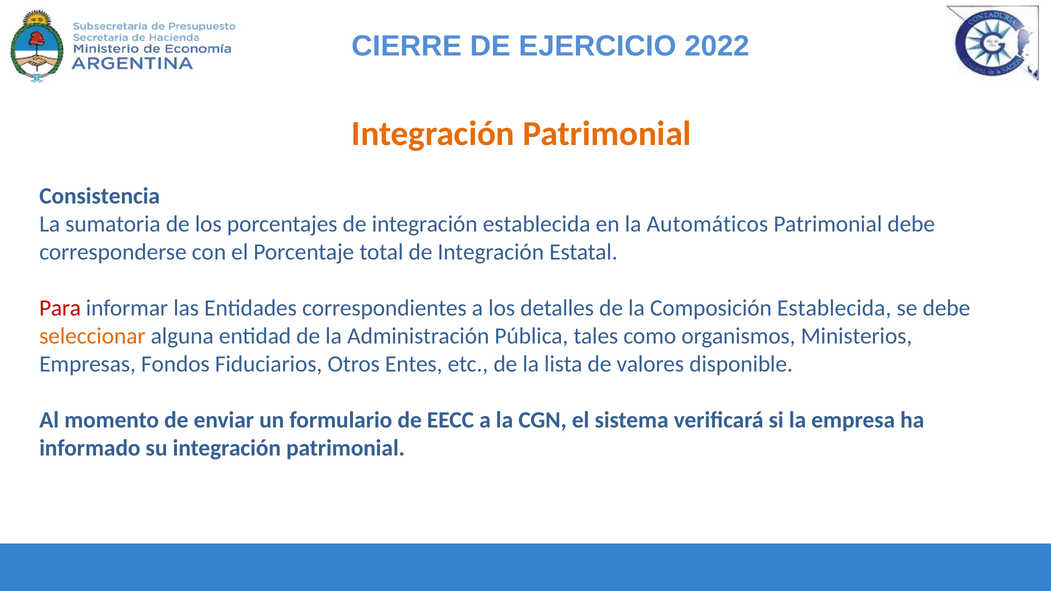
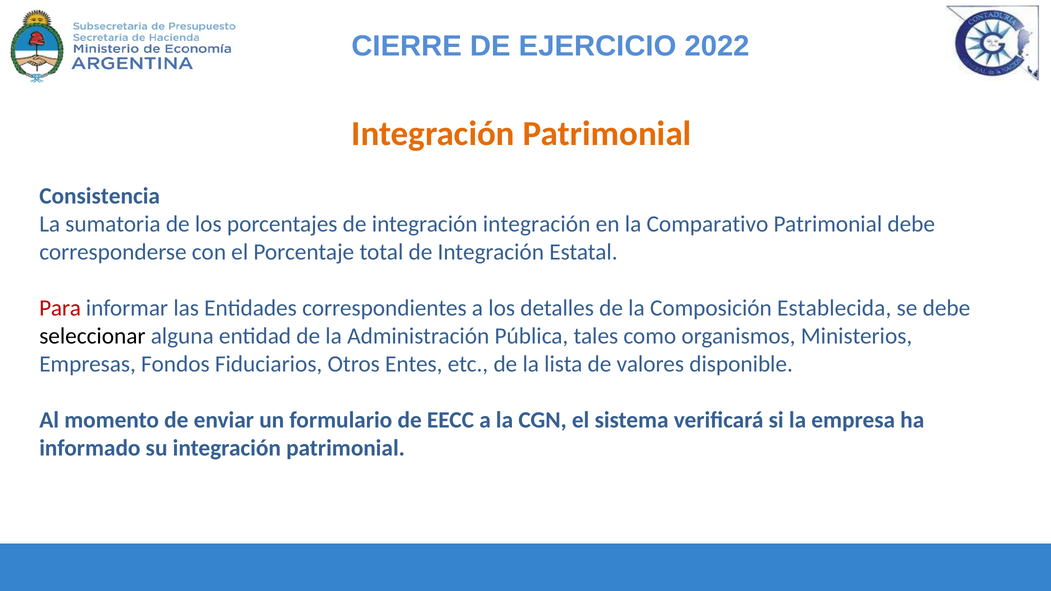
integración establecida: establecida -> integración (537, 224)
Automáticos: Automáticos -> Comparativo (707, 224)
seleccionar colour: orange -> black (92, 336)
